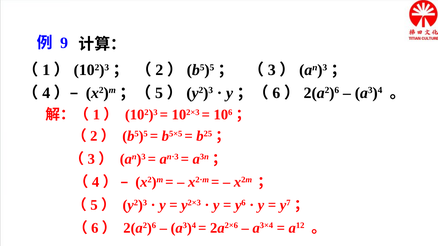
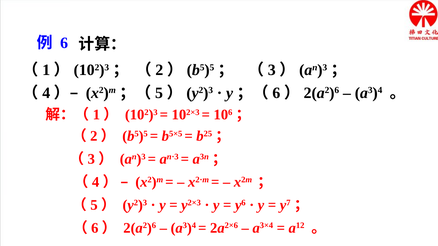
9: 9 -> 6 (64, 43)
